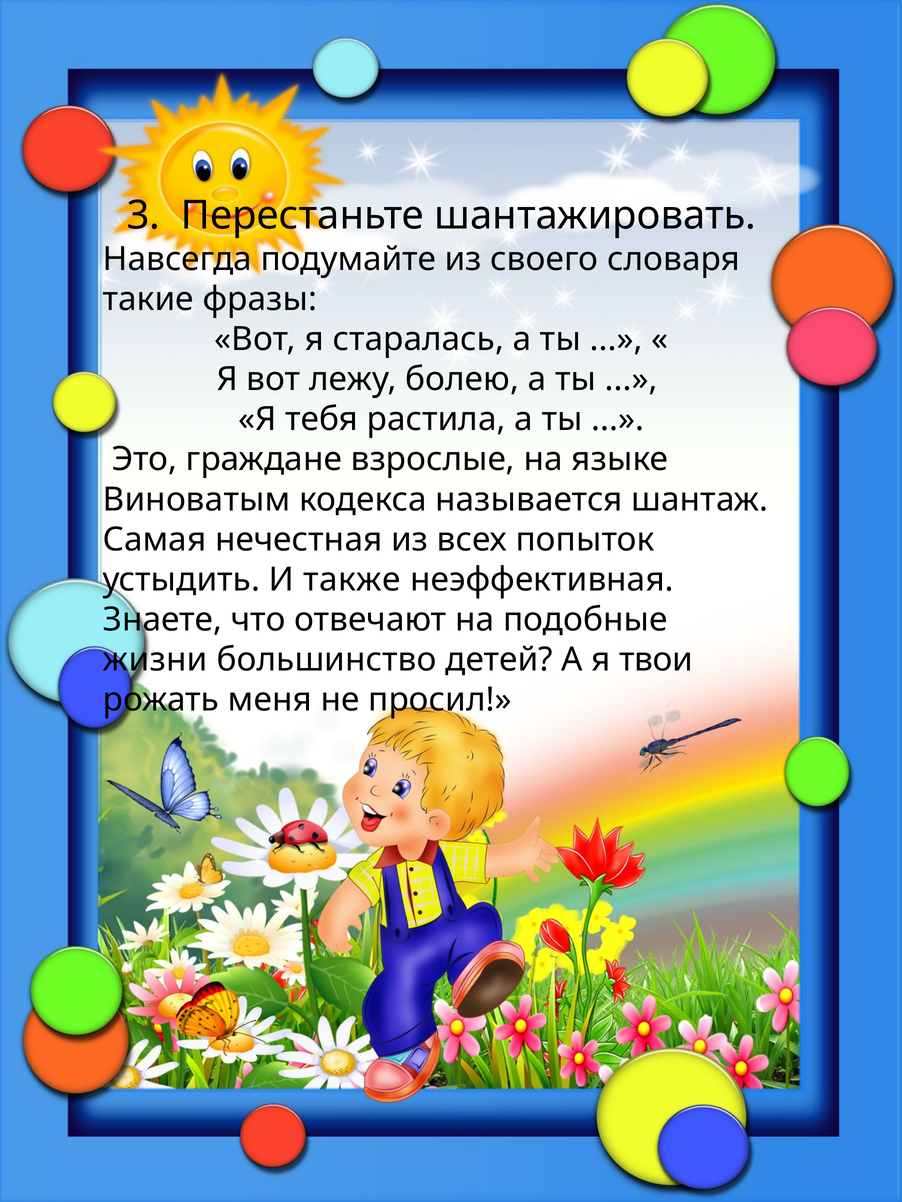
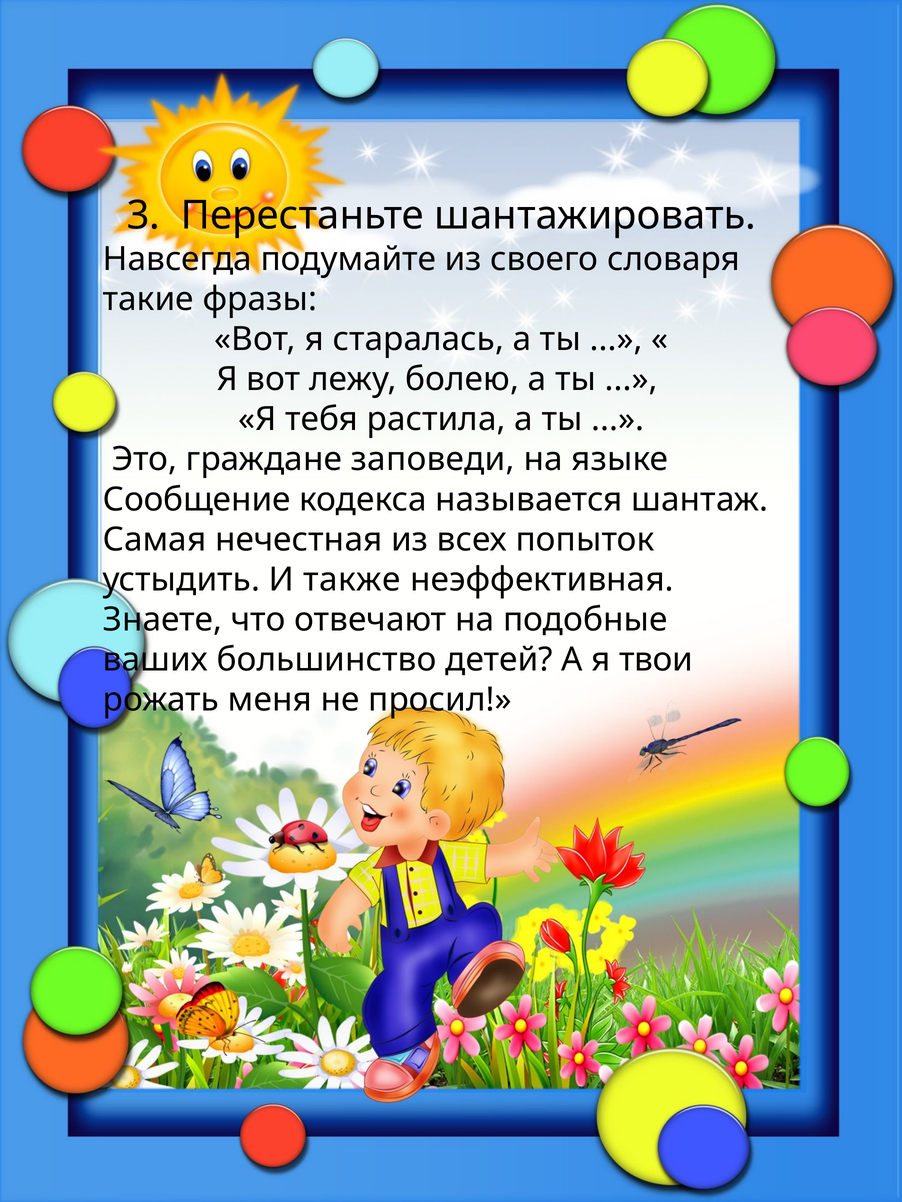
взрослые: взрослые -> заповеди (433, 460)
Виноватым: Виноватым -> Сообщение (197, 500)
жизни: жизни -> ваших (155, 660)
